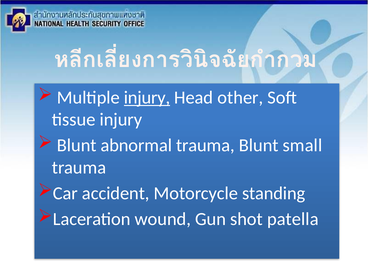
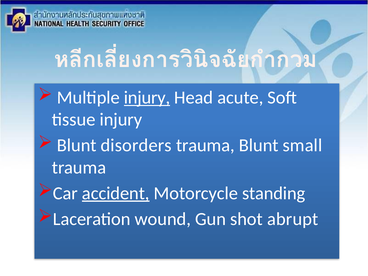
other: other -> acute (240, 98)
abnormal: abnormal -> disorders (136, 145)
accident underline: none -> present (116, 193)
patella: patella -> abrupt (293, 219)
